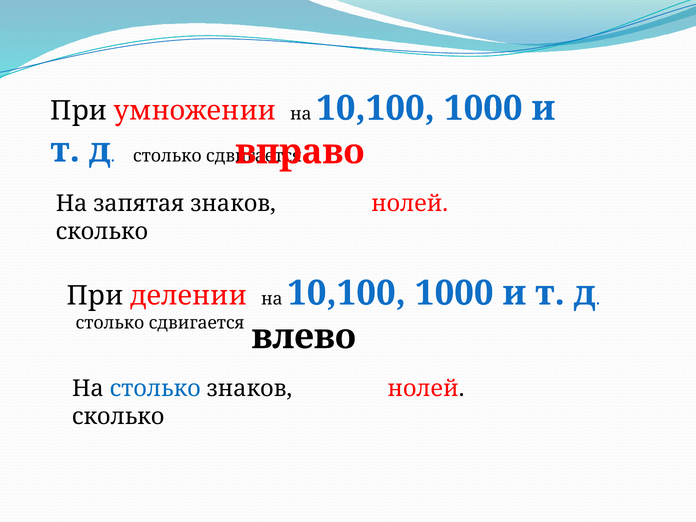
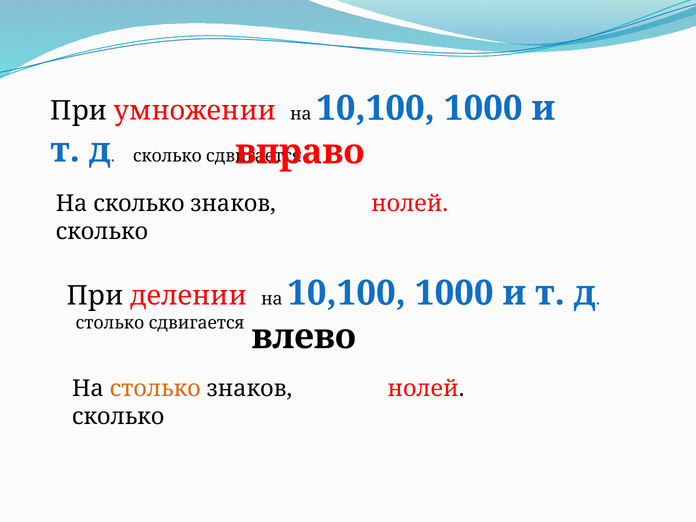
столько: столько -> сколько (167, 156)
На запятая: запятая -> сколько (139, 204)
столько colour: blue -> orange (155, 389)
